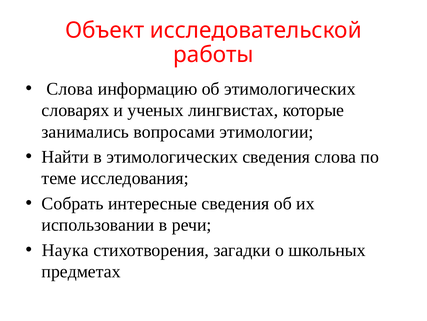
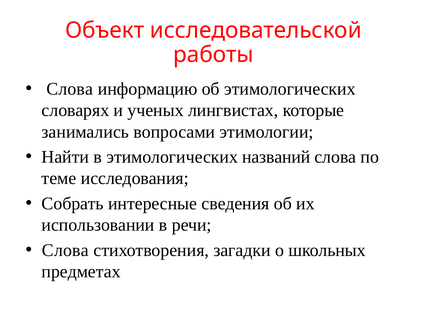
этимологических сведения: сведения -> названий (276, 157)
Наука: Наука -> Слова (65, 250)
